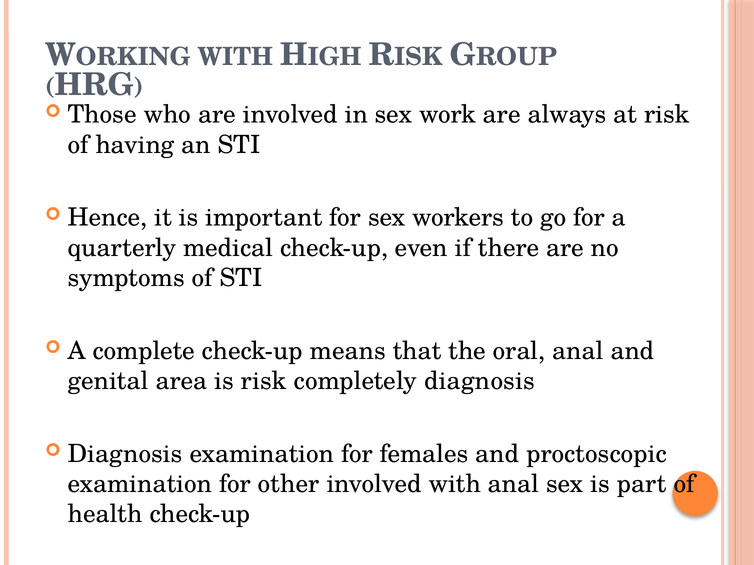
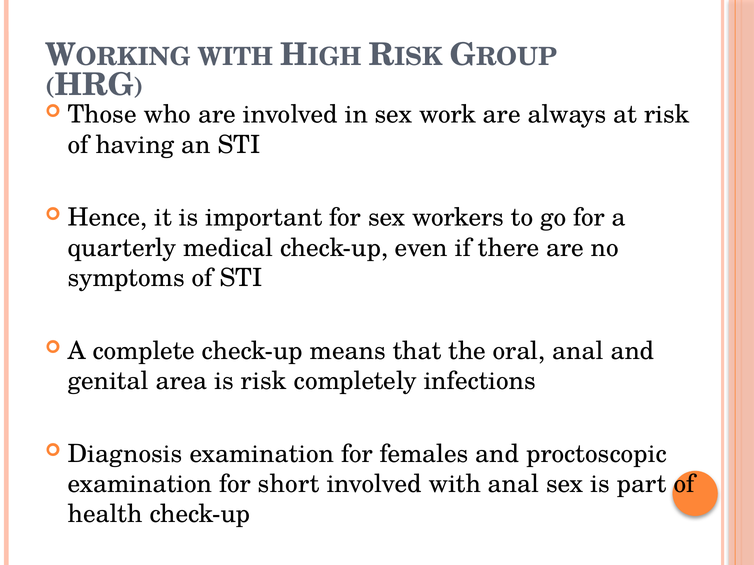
completely diagnosis: diagnosis -> infections (480, 381)
other: other -> short (289, 484)
